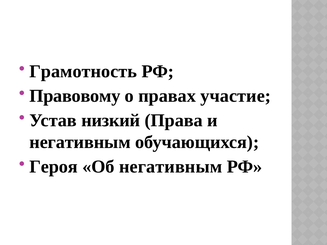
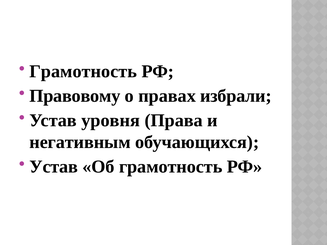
участие: участие -> избрали (236, 96)
низкий: низкий -> уровня (111, 120)
Героя: Героя -> Устав (54, 167)
Об негативным: негативным -> грамотность (171, 167)
